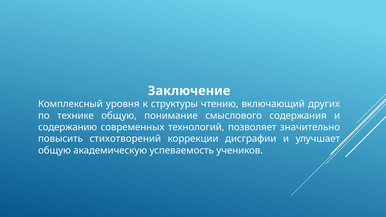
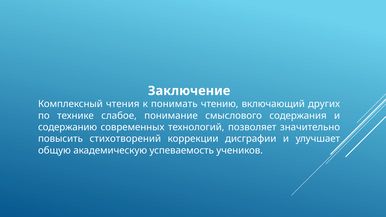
уровня: уровня -> чтения (123, 104)
структуры: структуры -> понимать (174, 104)
технике общую: общую -> слабое (119, 116)
